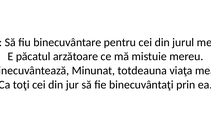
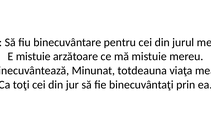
E păcatul: păcatul -> mistuie (33, 56)
